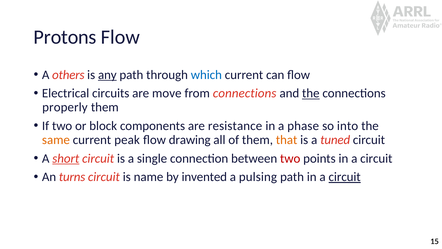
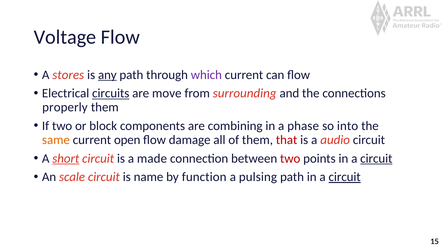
Protons: Protons -> Voltage (65, 37)
others: others -> stores (68, 75)
which colour: blue -> purple (206, 75)
circuits underline: none -> present (111, 93)
from connections: connections -> surrounding (245, 93)
the underline: present -> none (311, 93)
resistance: resistance -> combining (235, 126)
peak: peak -> open (127, 140)
drawing: drawing -> damage (190, 140)
that colour: orange -> red (287, 140)
tuned: tuned -> audio (335, 140)
single: single -> made (152, 158)
circuit underline: none -> present (376, 158)
turns: turns -> scale (72, 177)
invented: invented -> function (204, 177)
